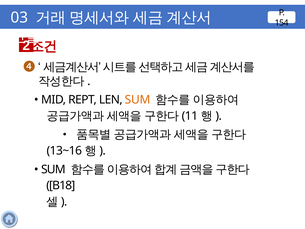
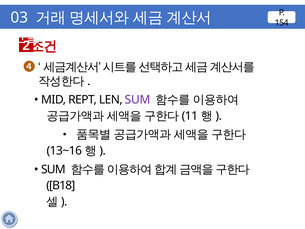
SUM colour: orange -> purple (137, 100)
